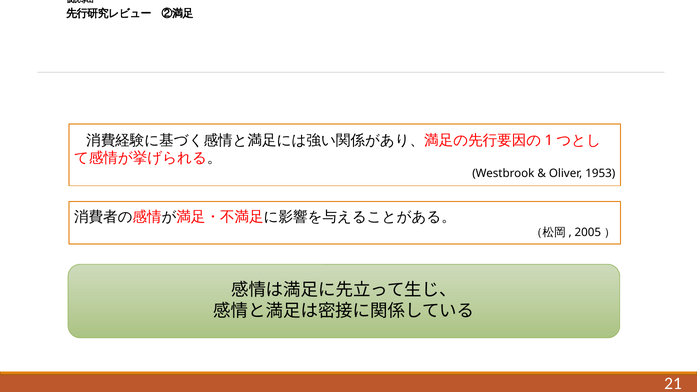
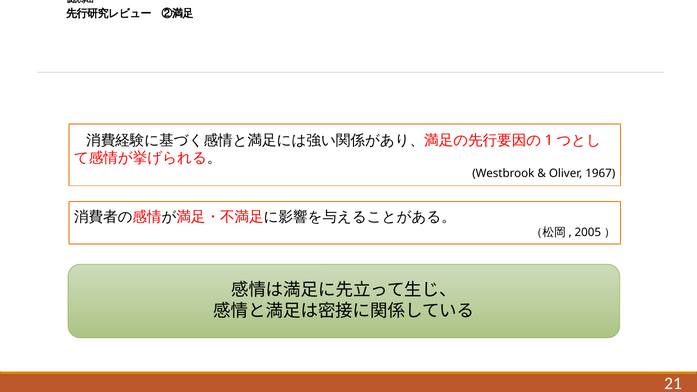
1953: 1953 -> 1967 (600, 173)
